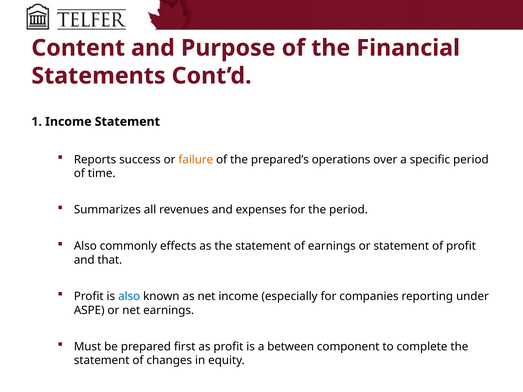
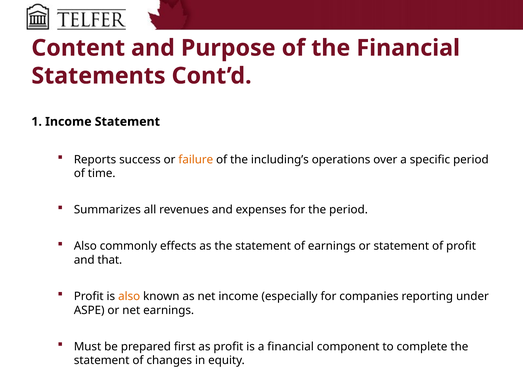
prepared’s: prepared’s -> including’s (280, 160)
also colour: blue -> orange (129, 296)
a between: between -> financial (291, 347)
